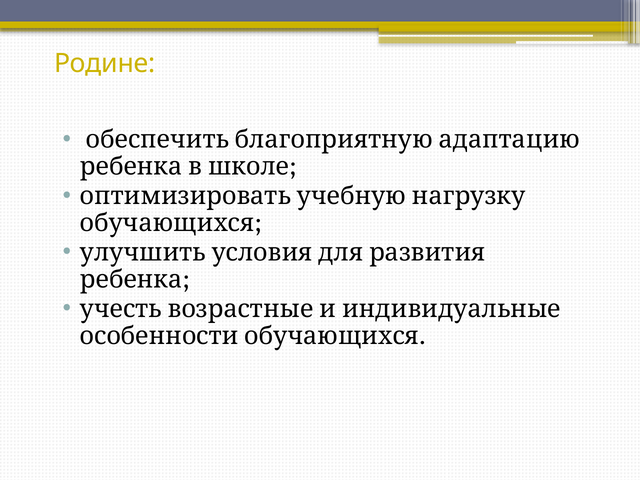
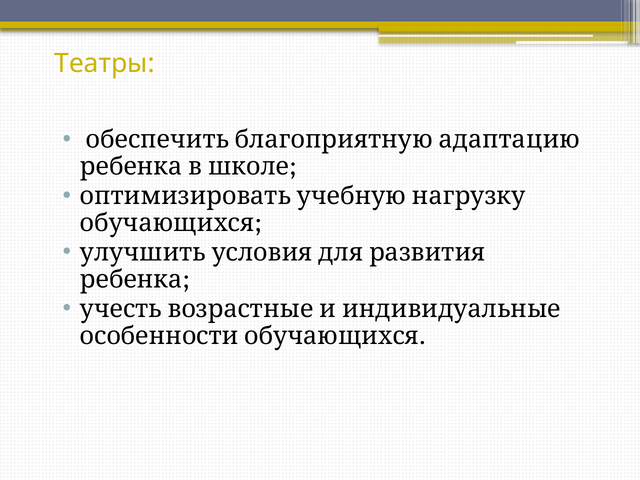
Родине: Родине -> Театры (105, 64)
